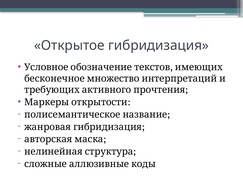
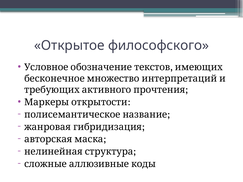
гибридизация: гибридизация -> философского (159, 45)
